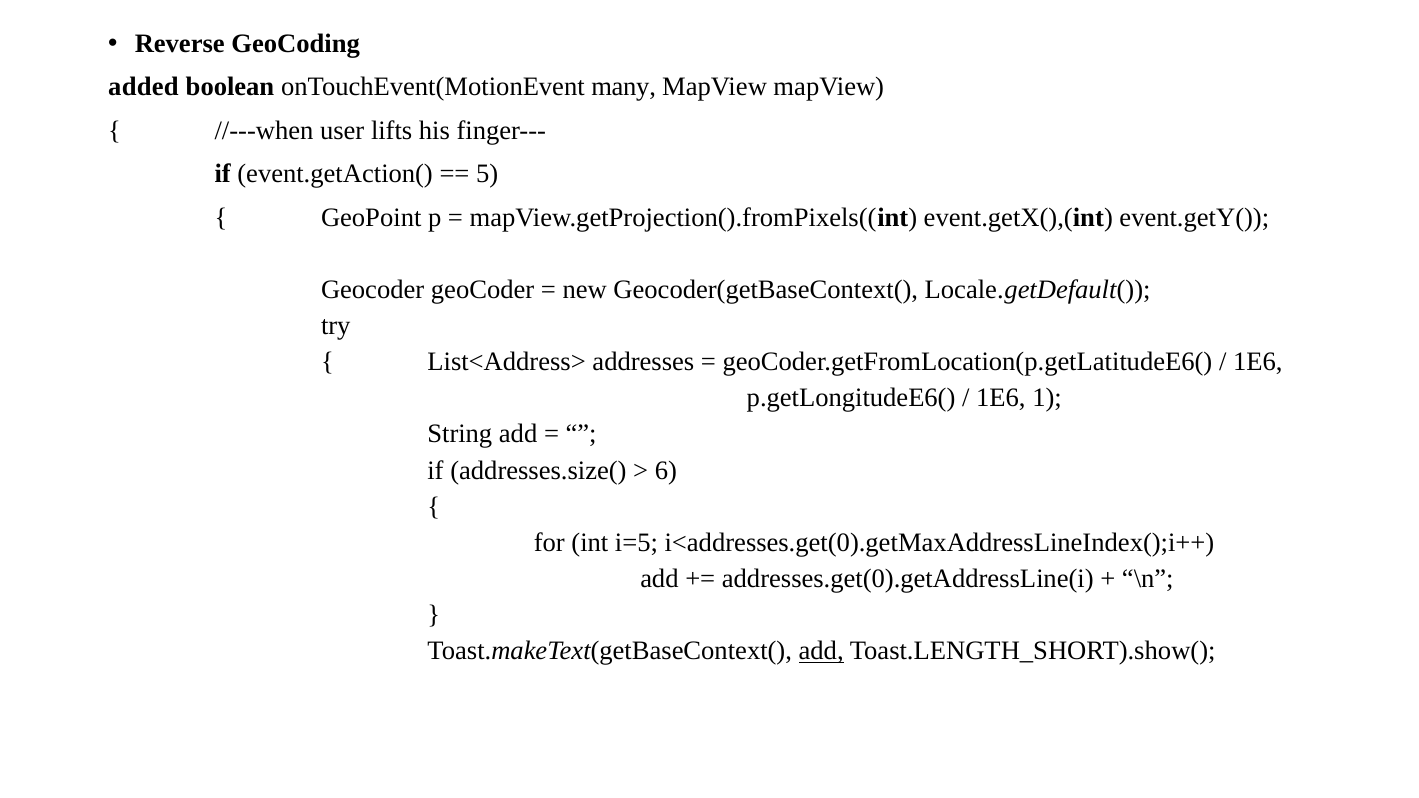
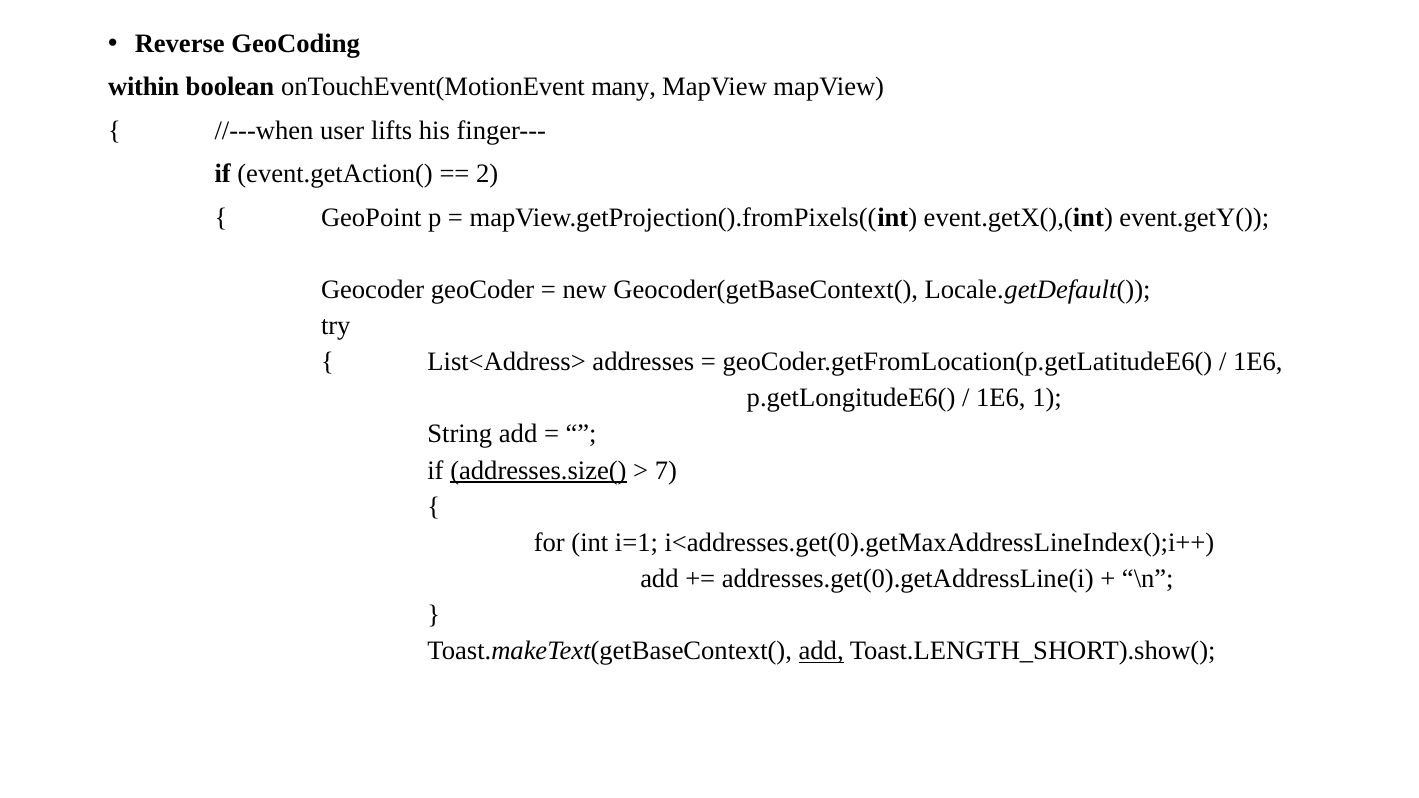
added: added -> within (144, 87)
5: 5 -> 2 (487, 174)
addresses.size( underline: none -> present (538, 470)
6: 6 -> 7 (666, 470)
i=5: i=5 -> i=1 (636, 543)
